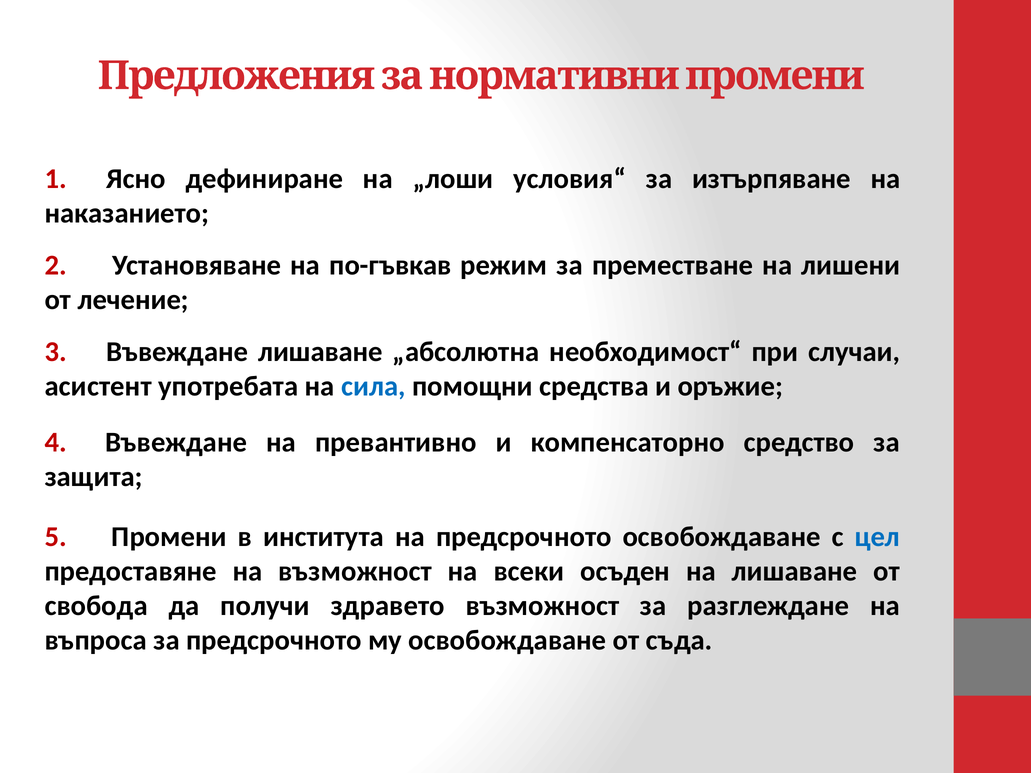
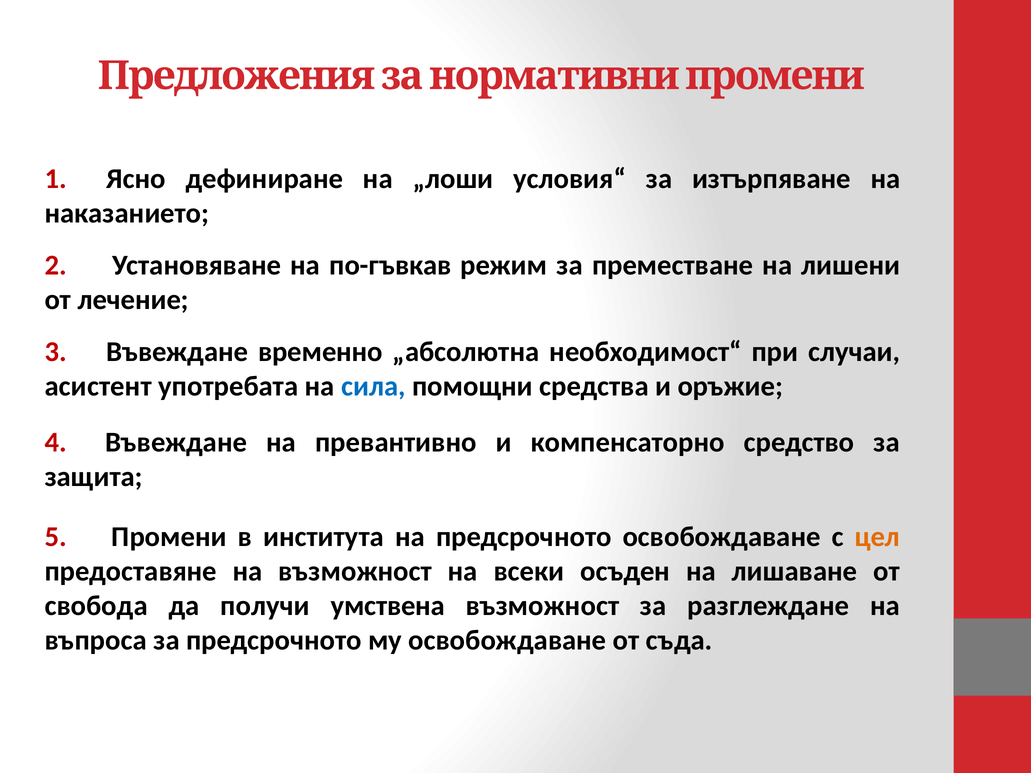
Въвеждане лишаване: лишаване -> временно (320, 352)
цел colour: blue -> orange (877, 537)
здравето: здравето -> умствена (388, 606)
